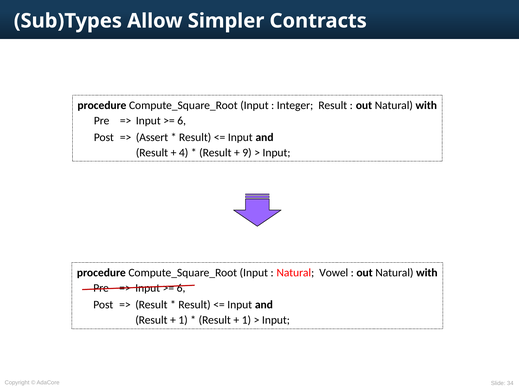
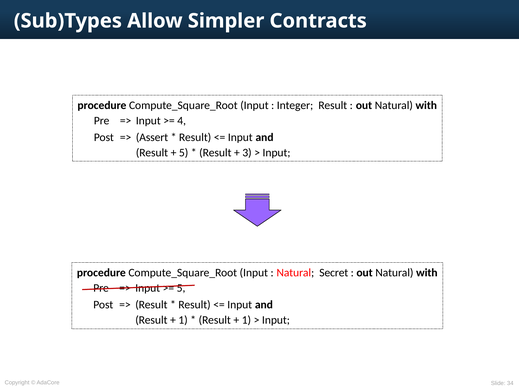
6: 6 -> 4 (182, 121)
4: 4 -> 5 (184, 153)
9: 9 -> 3 (247, 153)
Vowel: Vowel -> Secret (334, 273)
6: 6 -> 5 (181, 288)
